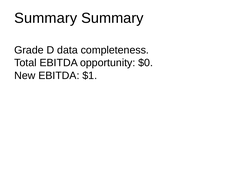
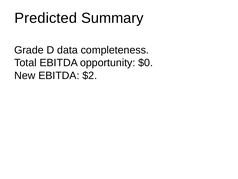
Summary: Summary -> Predicted (46, 18)
$1: $1 -> $2 (90, 75)
